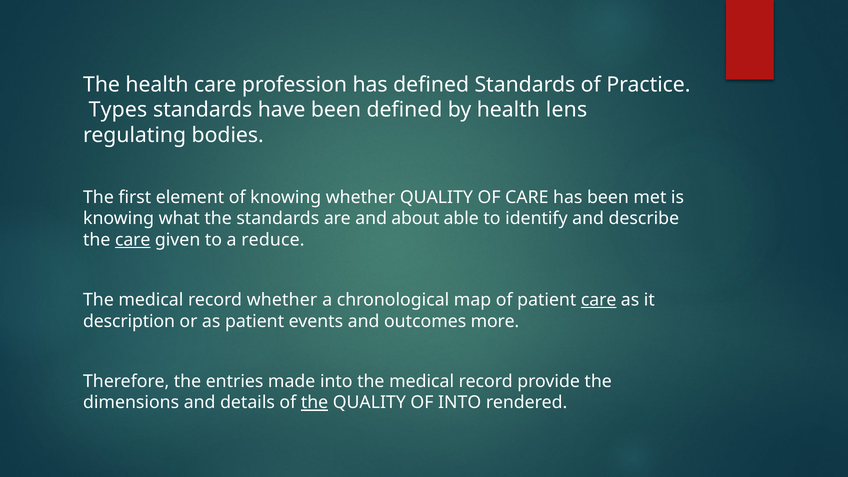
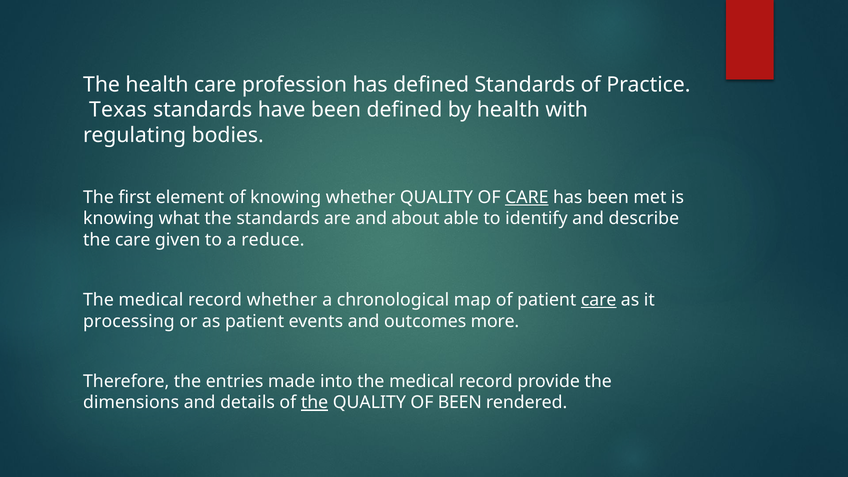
Types: Types -> Texas (118, 110)
lens: lens -> with (567, 110)
CARE underline: none -> present (527, 197)
care underline: present -> none (133, 240)
description: description -> processing (129, 321)
OF INTO: INTO -> BEEN (460, 403)
